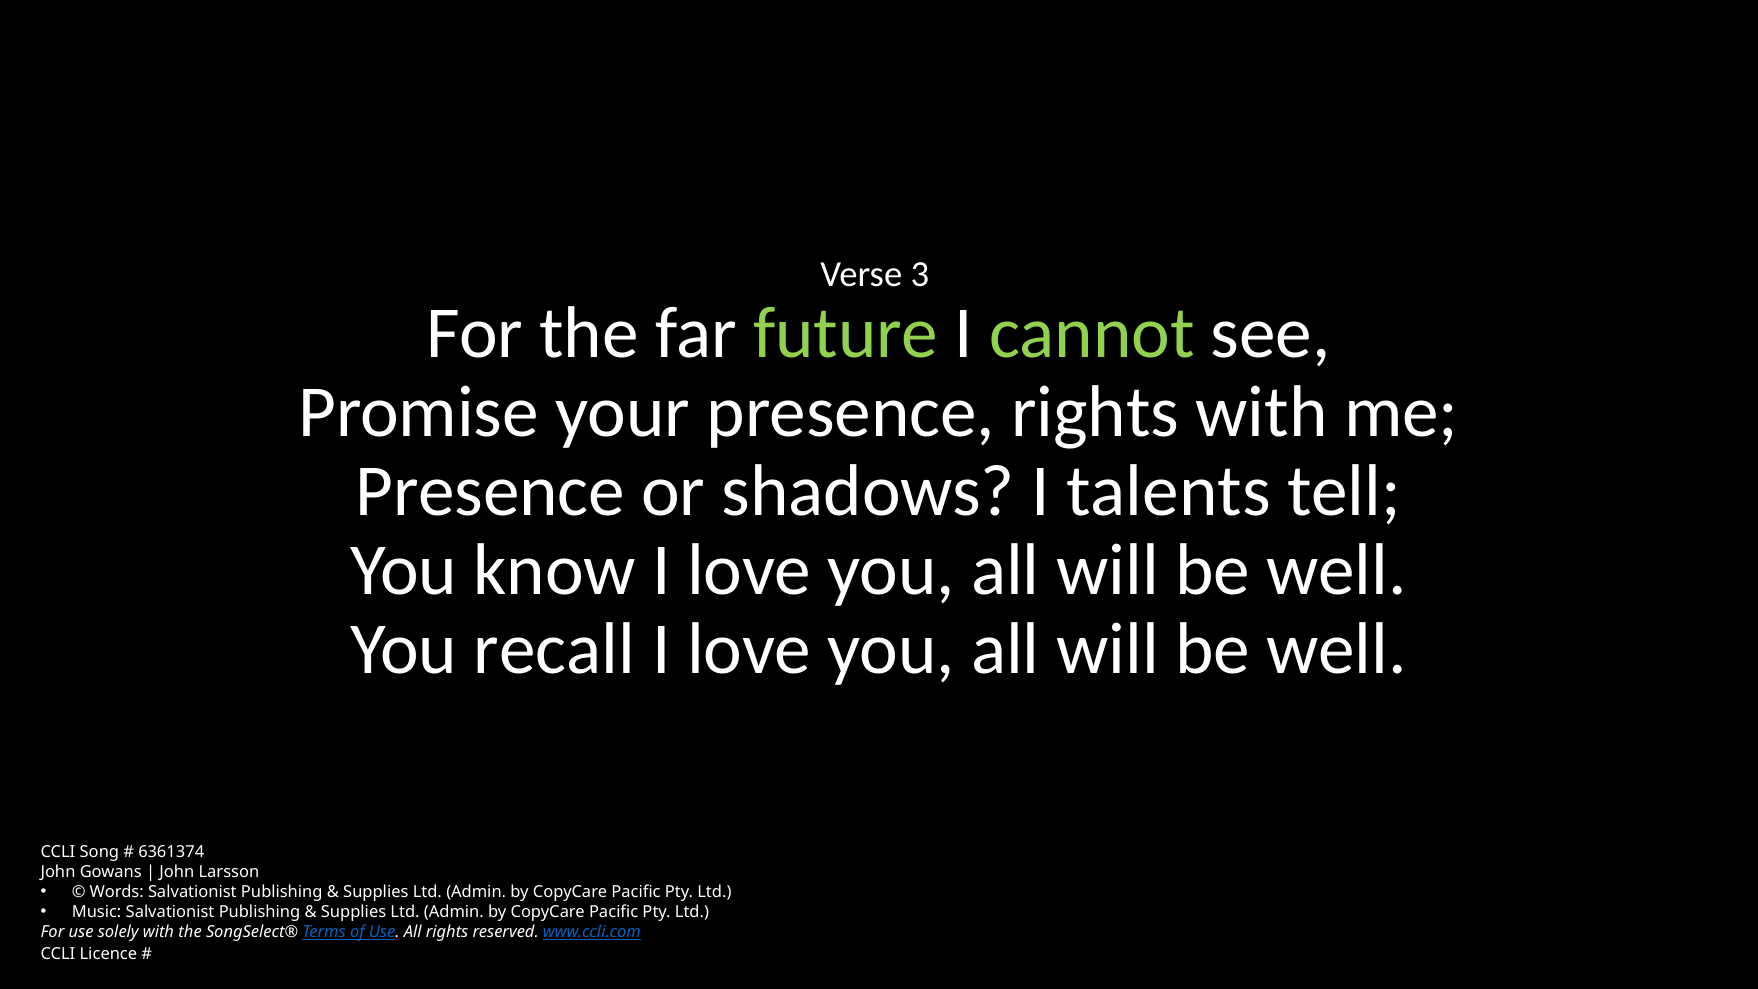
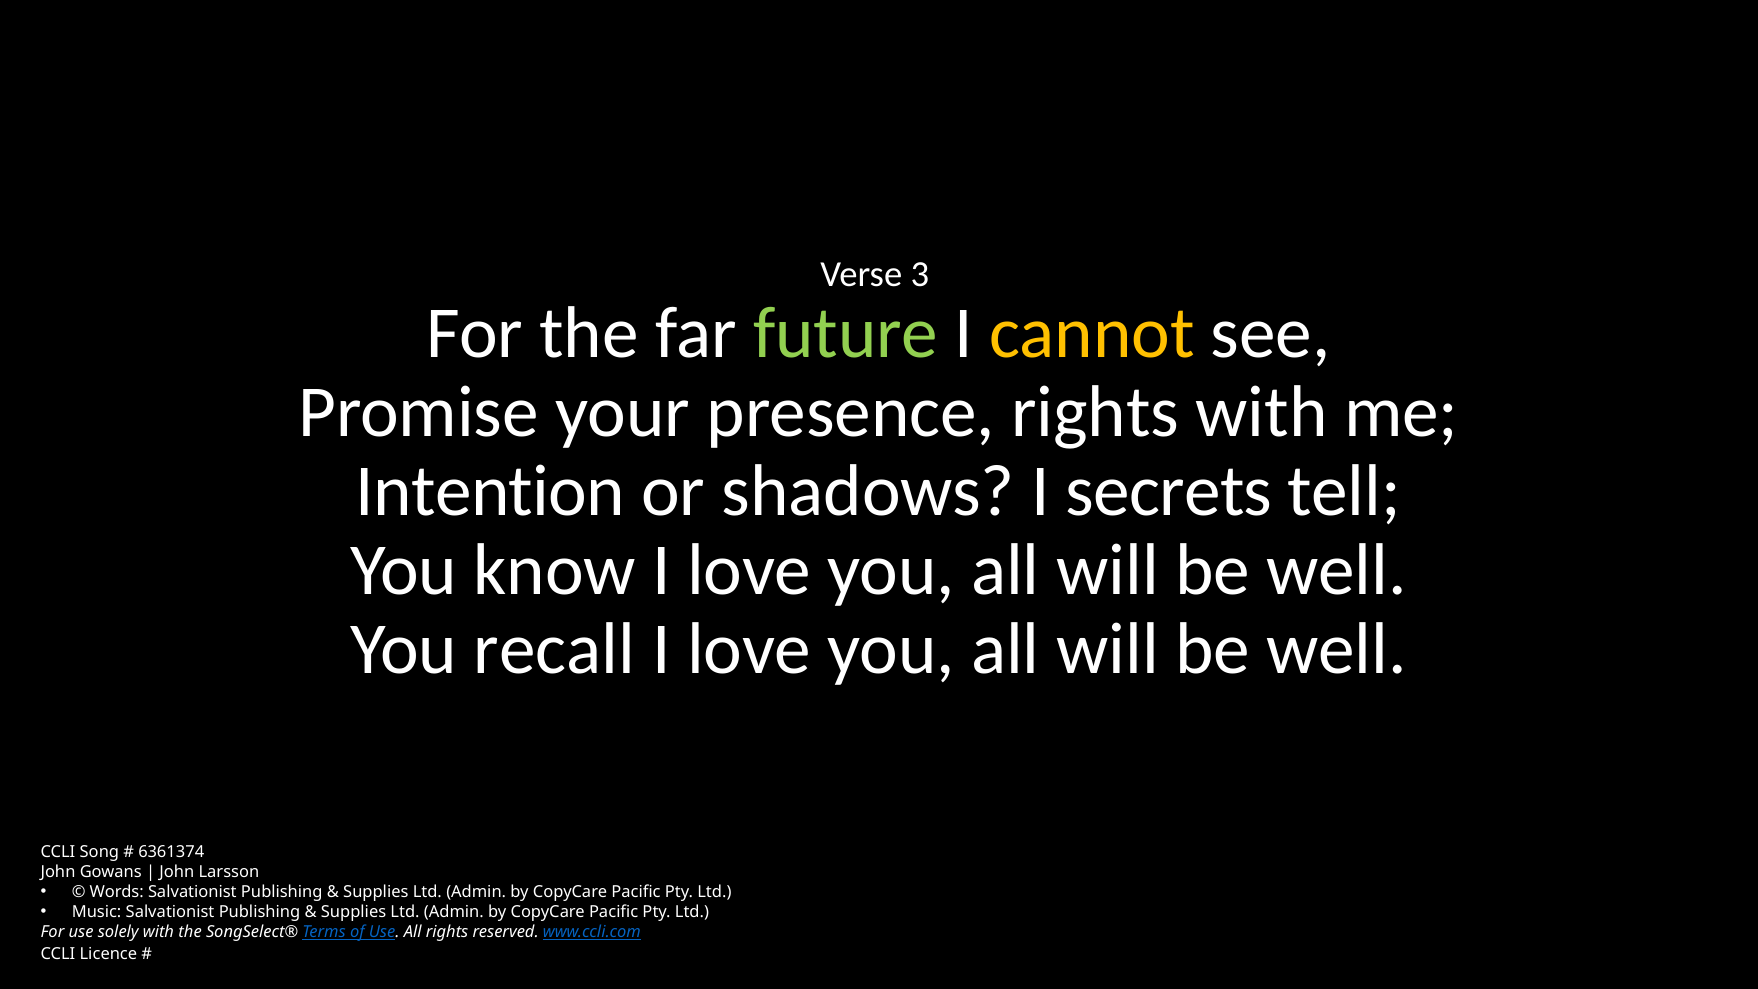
cannot colour: light green -> yellow (1092, 333)
Presence: Presence -> Intention (491, 492)
talents: talents -> secrets (1169, 492)
